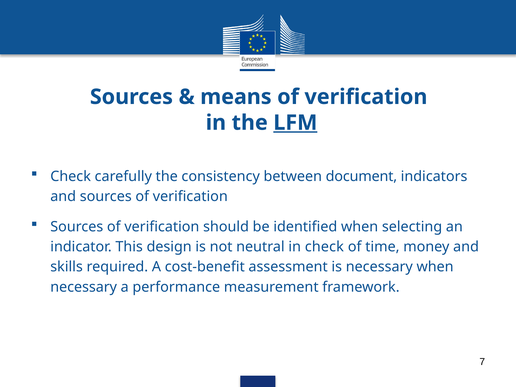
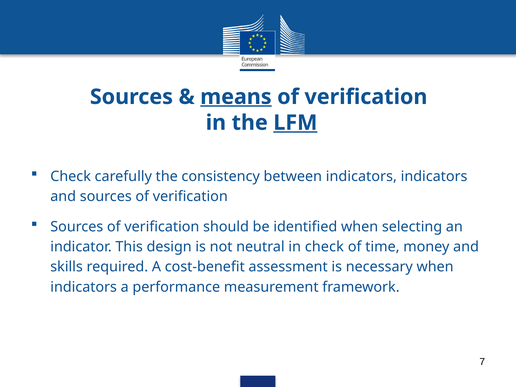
means underline: none -> present (236, 97)
between document: document -> indicators (361, 176)
necessary: necessary -> indicators (84, 287)
